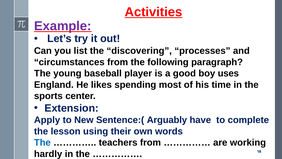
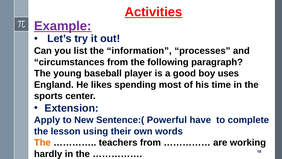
discovering: discovering -> information (139, 51)
Arguably: Arguably -> Powerful (167, 120)
The colour: blue -> orange (42, 142)
